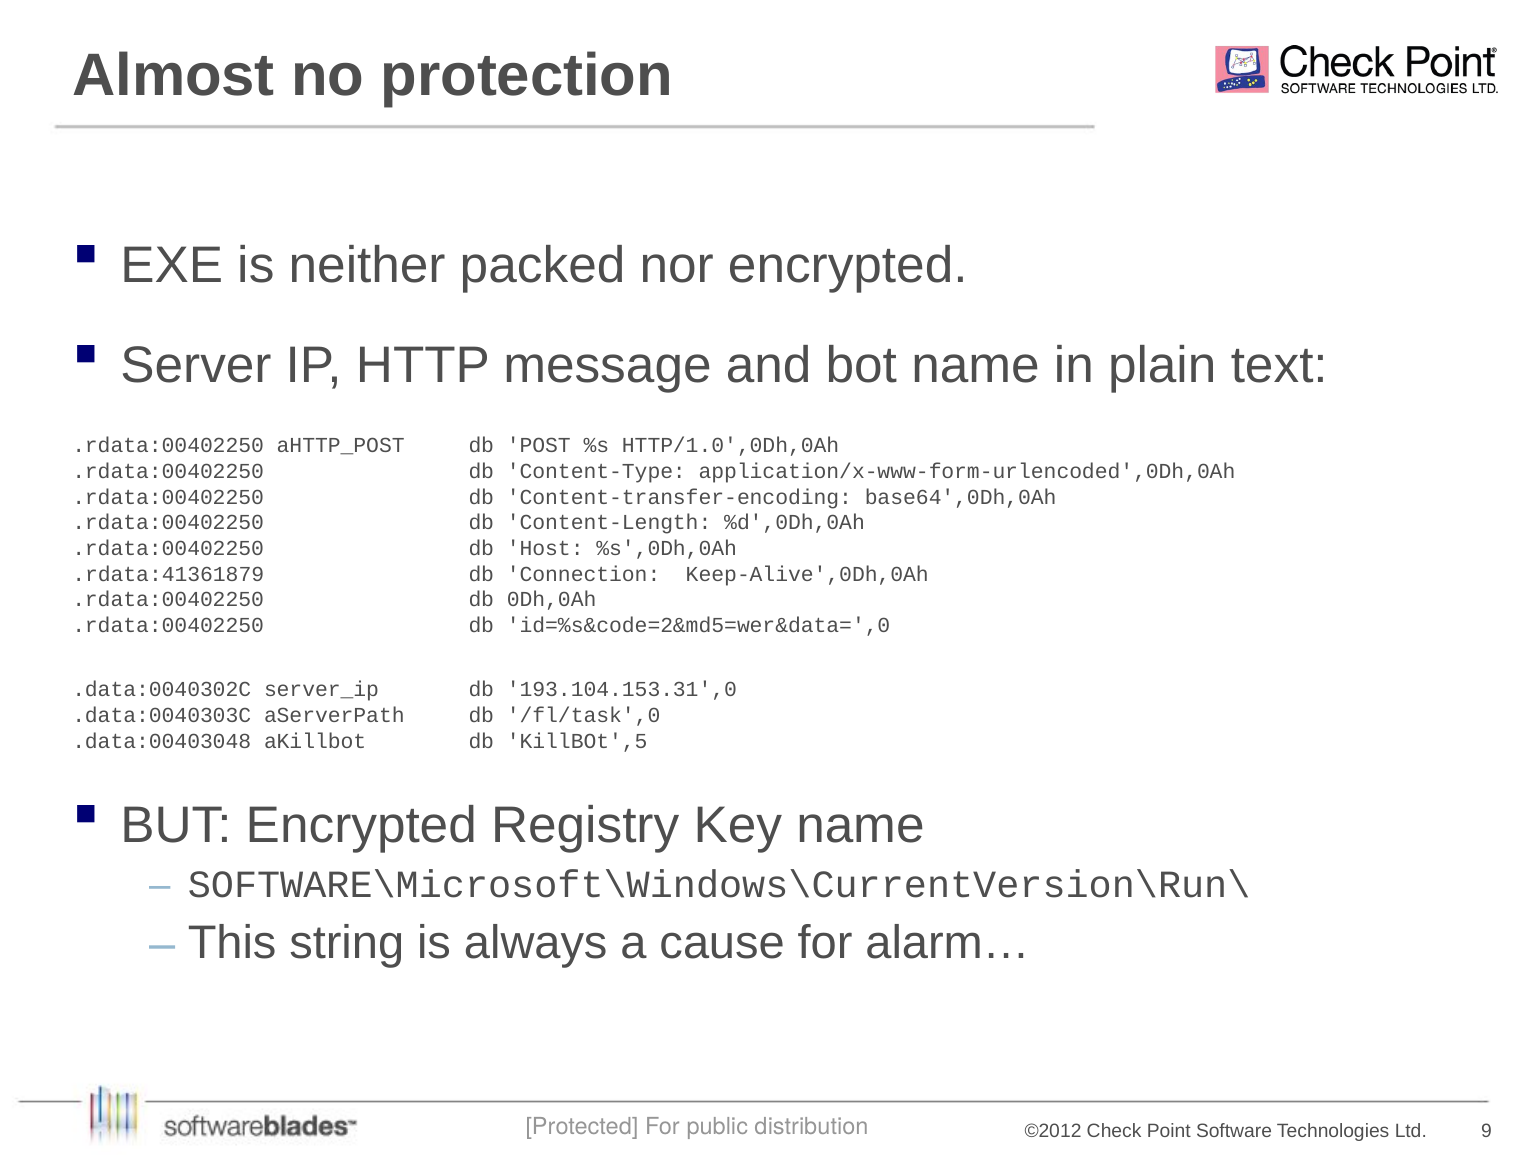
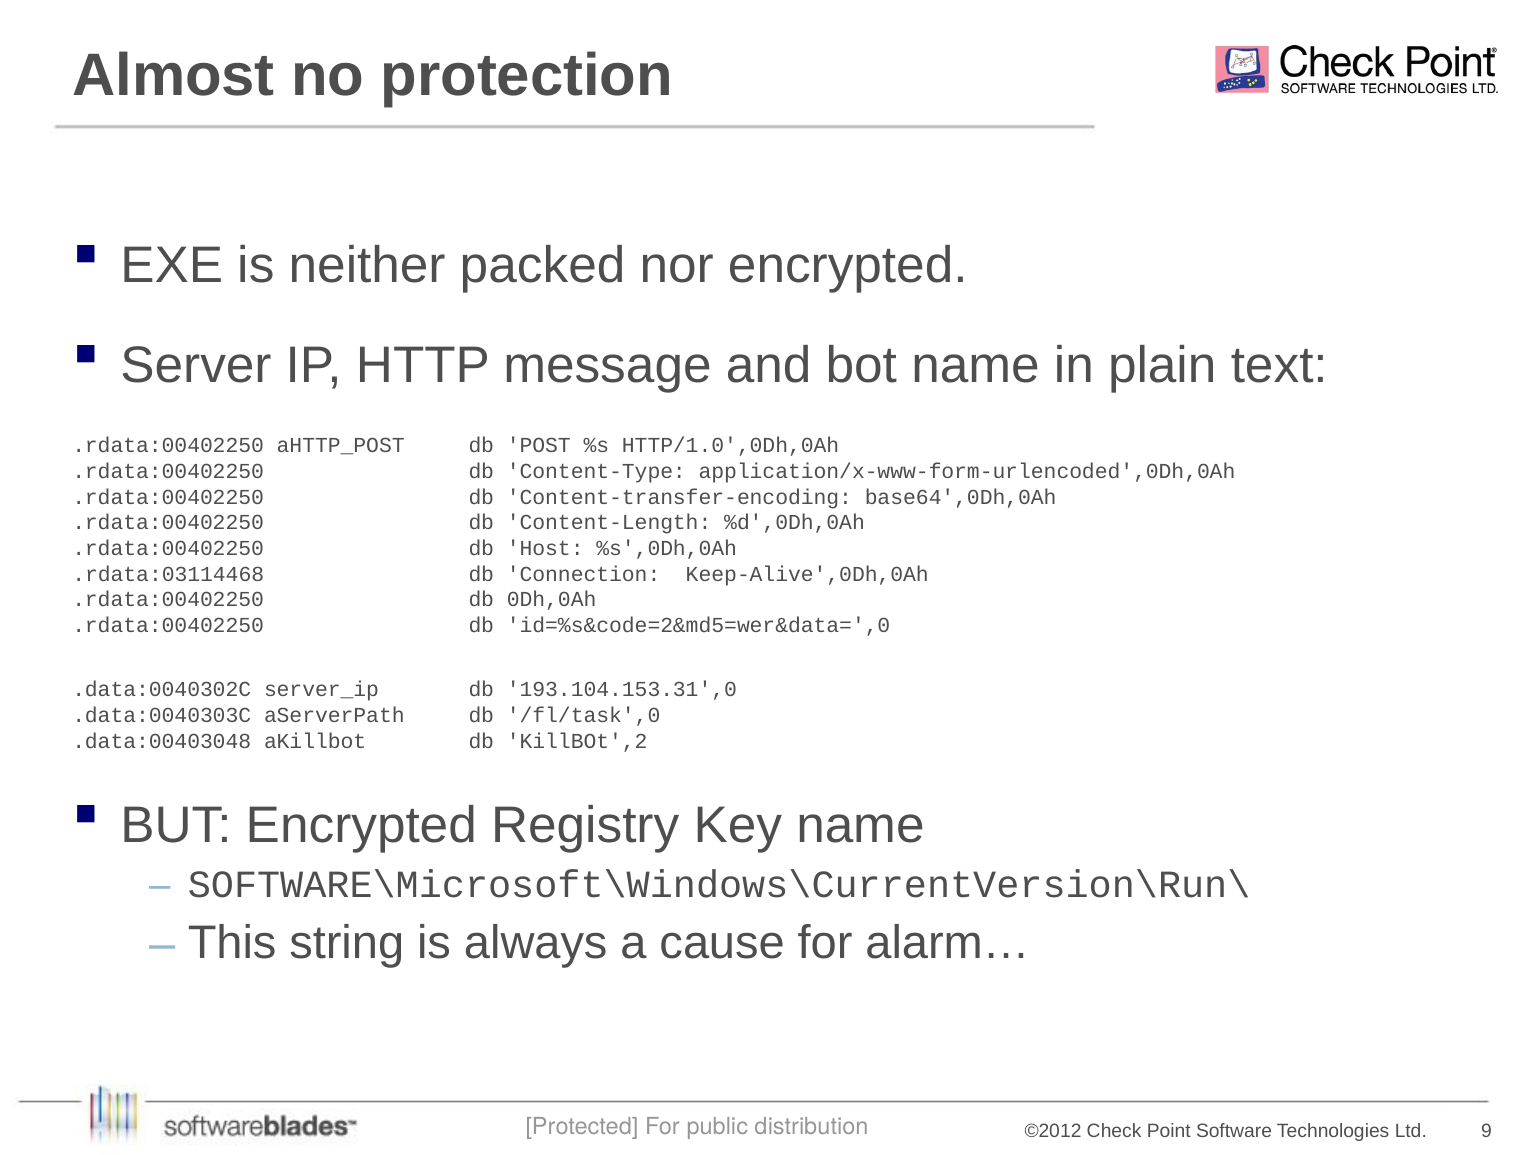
.rdata:41361879: .rdata:41361879 -> .rdata:03114468 (168, 574)
KillBOt',5: KillBOt',5 -> KillBOt',2 (577, 741)
